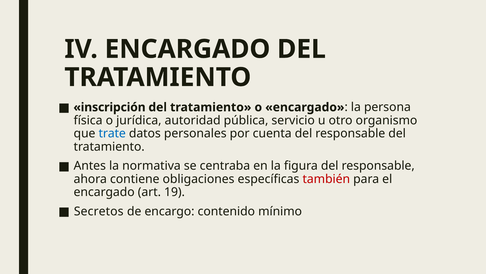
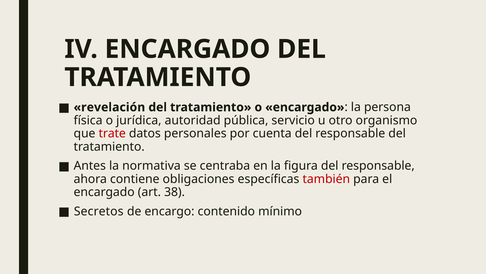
inscripción: inscripción -> revelación (109, 107)
trate colour: blue -> red (112, 133)
19: 19 -> 38 (174, 192)
